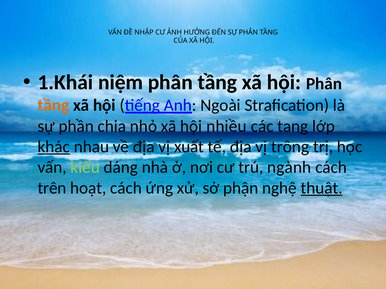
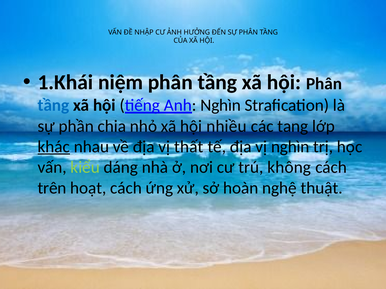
tầng colour: orange -> blue (53, 105)
Anh Ngoài: Ngoài -> Nghìn (221, 105)
xuất: xuất -> thất (189, 147)
vị trông: trông -> nghìn (290, 147)
ngành: ngành -> không (289, 168)
phận: phận -> hoàn (241, 188)
thuật underline: present -> none (322, 188)
